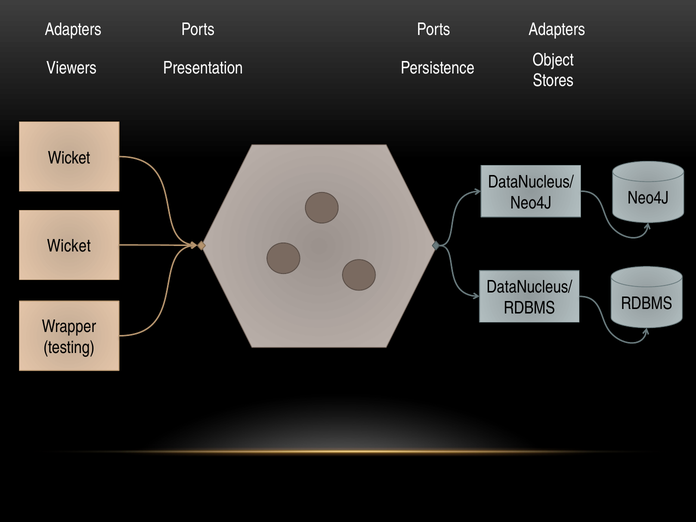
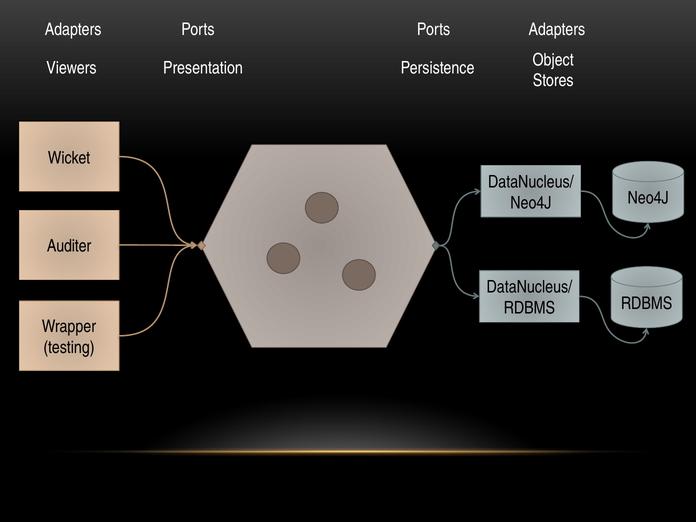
Wicket: Wicket -> Auditer (69, 246)
